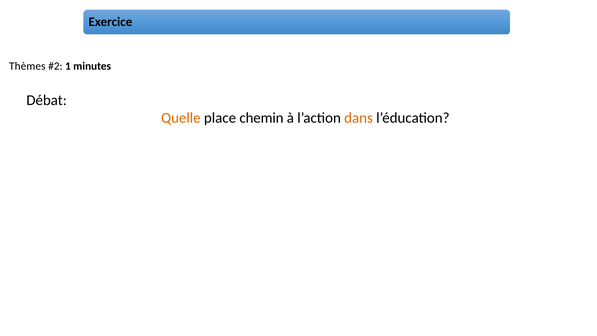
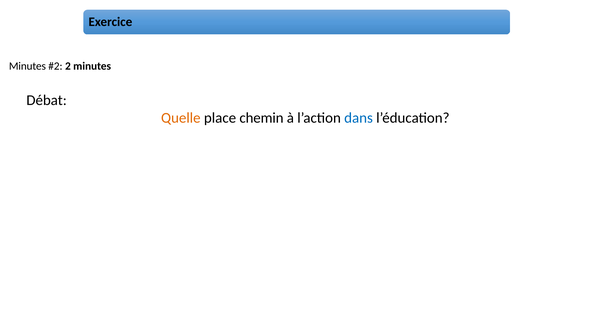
Thèmes: Thèmes -> Minutes (27, 66)
1: 1 -> 2 (68, 66)
dans colour: orange -> blue (359, 118)
